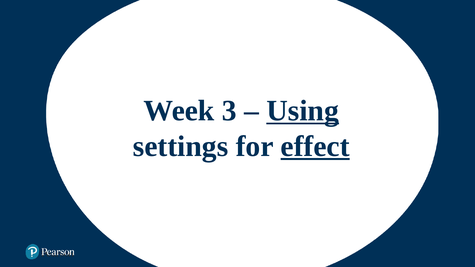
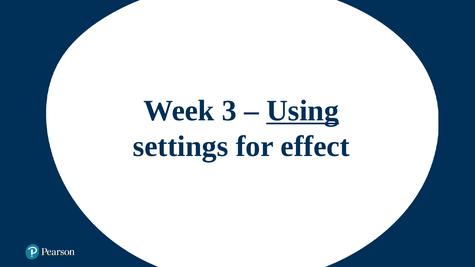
effect underline: present -> none (315, 146)
